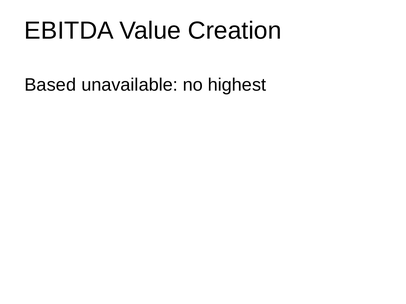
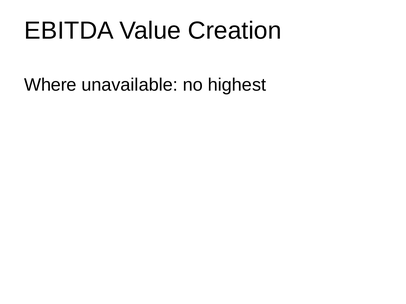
Based: Based -> Where (50, 85)
